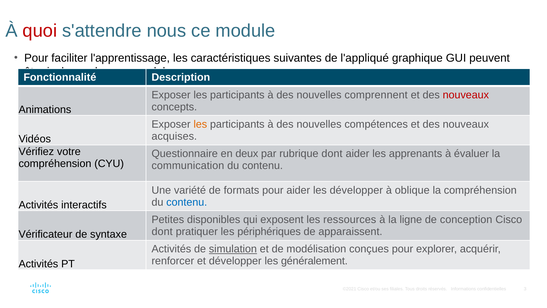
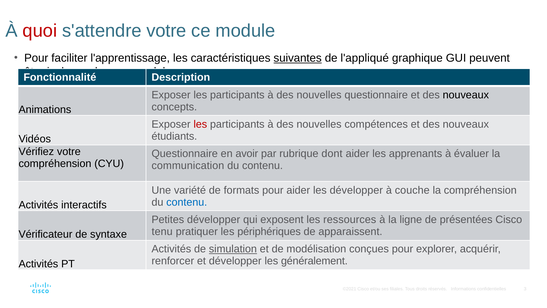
s'attendre nous: nous -> votre (167, 31)
suivantes underline: none -> present (298, 58)
nouvelles comprennent: comprennent -> questionnaire (376, 95)
nouveaux colour: red -> black (466, 95)
les colour: orange -> red (200, 124)
acquises: acquises -> étudiants (174, 136)
deux: deux -> avoir (247, 154)
oblique: oblique -> couche (412, 190)
Petites disponibles: disponibles -> développer (214, 219)
conception: conception -> présentées (466, 219)
dont: dont -> tenu (162, 231)
